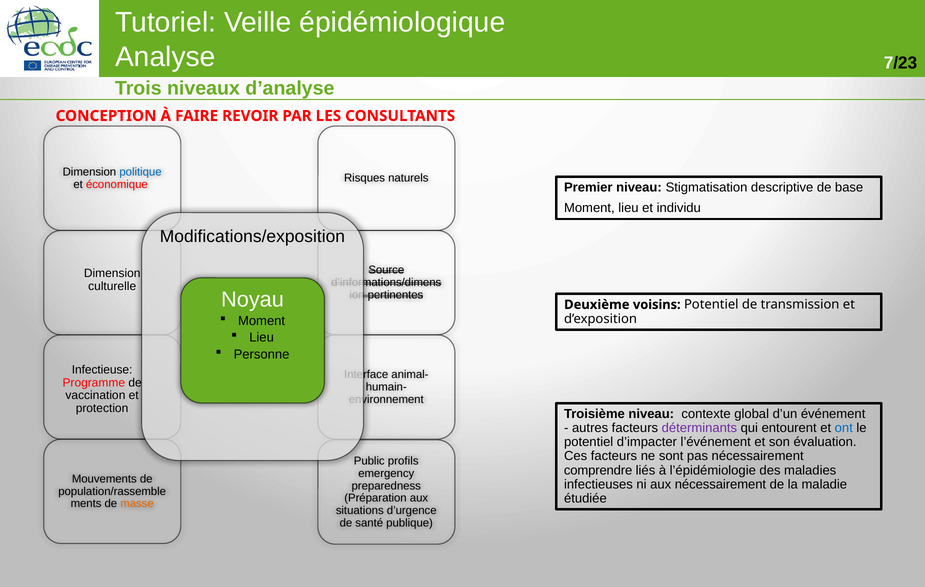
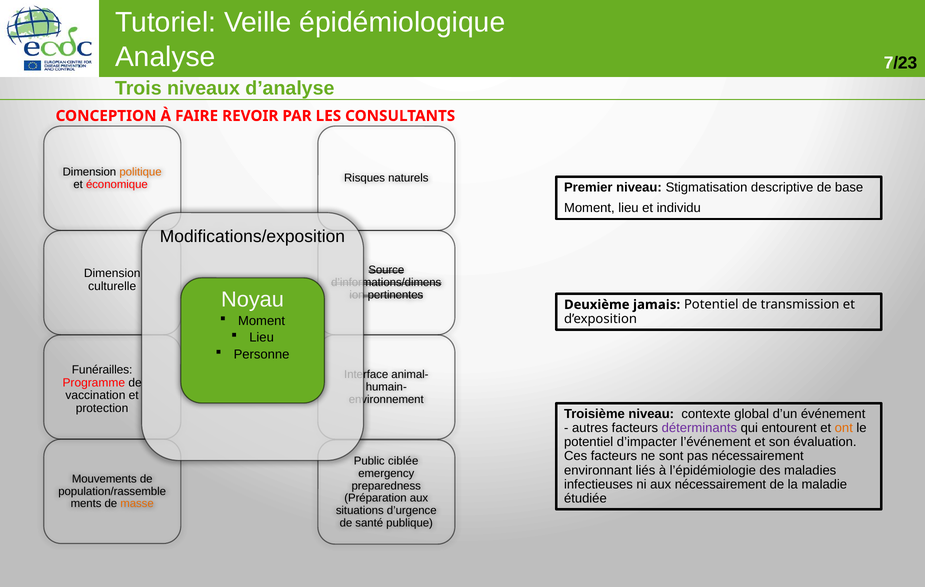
politique colour: blue -> orange (141, 172)
voisins: voisins -> jamais (657, 305)
Infectieuse: Infectieuse -> Funérailles (102, 370)
ont colour: blue -> orange (844, 428)
profils: profils -> ciblée (403, 461)
comprendre: comprendre -> environnant (598, 470)
